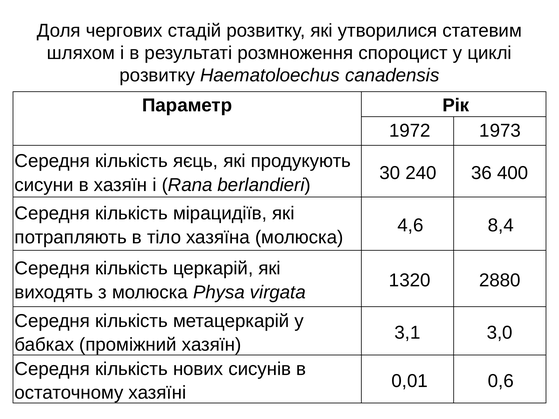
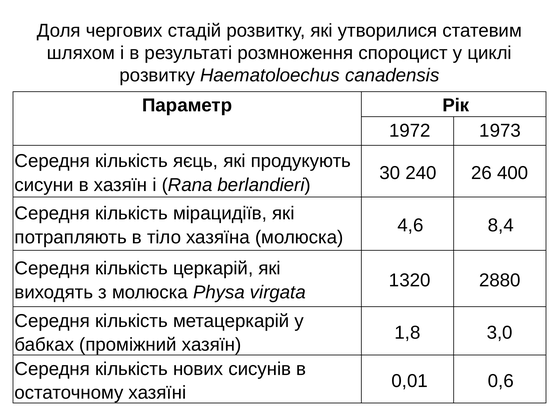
36: 36 -> 26 (482, 173)
3,1: 3,1 -> 1,8 (408, 333)
